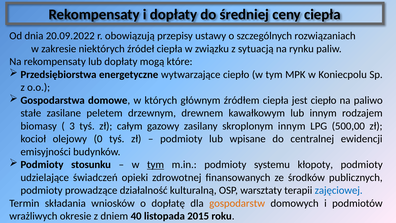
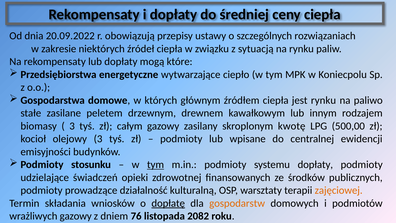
jest ciepło: ciepło -> rynku (323, 100)
skroplonym innym: innym -> kwotę (292, 126)
olejowy 0: 0 -> 3 (98, 139)
systemu kłopoty: kłopoty -> dopłaty (315, 164)
zajęciowej colour: blue -> orange (339, 190)
dopłatę underline: none -> present (168, 203)
wrażliwych okresie: okresie -> gazowy (76, 216)
40: 40 -> 76 (136, 216)
2015: 2015 -> 2082 (198, 216)
